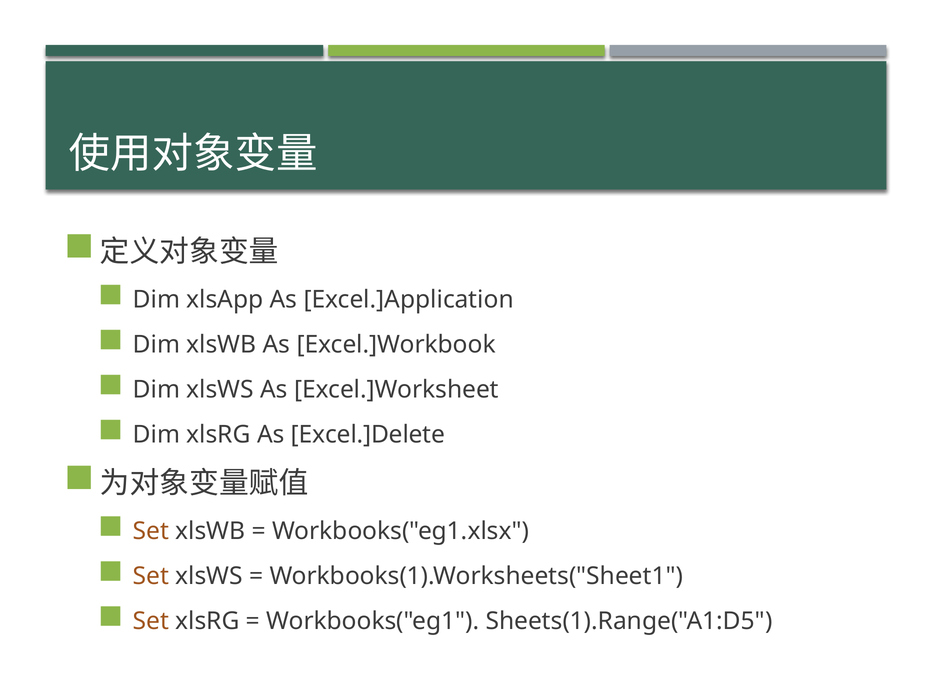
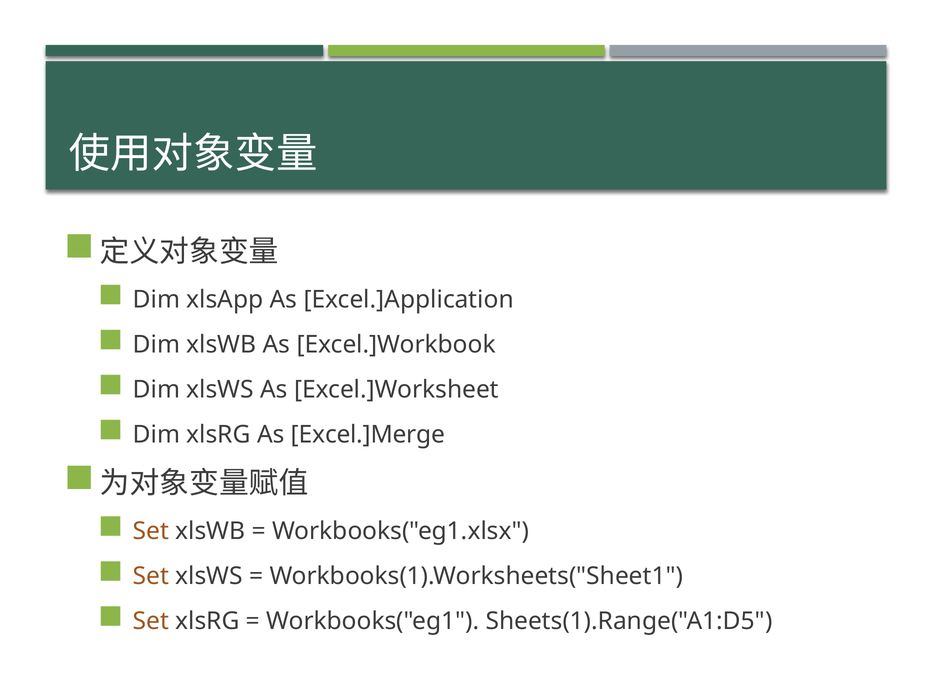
Excel.]Delete: Excel.]Delete -> Excel.]Merge (368, 435)
